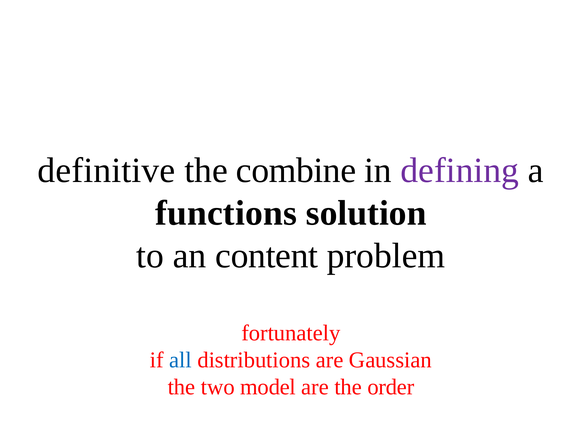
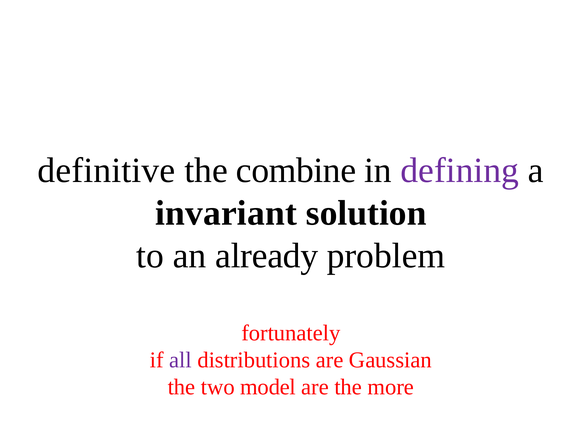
functions: functions -> invariant (226, 213)
content: content -> already (267, 256)
all colour: blue -> purple (180, 360)
order: order -> more (391, 388)
